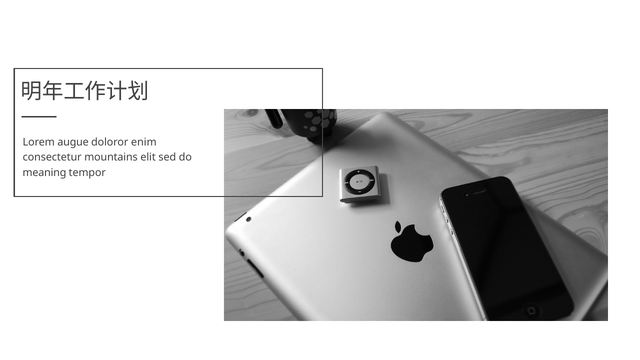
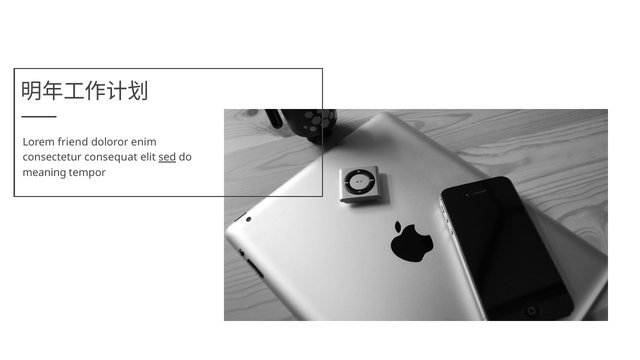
augue: augue -> friend (73, 142)
mountains: mountains -> consequat (111, 157)
sed underline: none -> present (167, 157)
